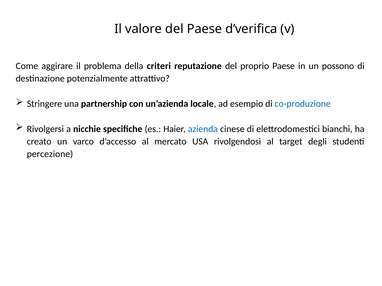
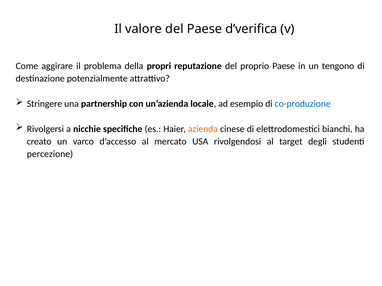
criteri: criteri -> propri (159, 66)
possono: possono -> tengono (338, 66)
azienda colour: blue -> orange (203, 129)
